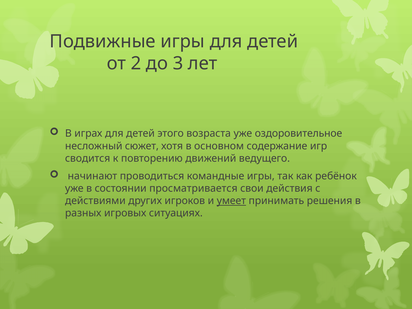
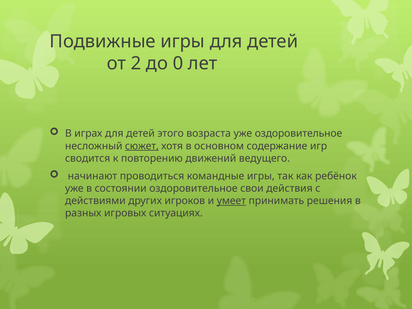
3: 3 -> 0 (178, 64)
сюжет underline: none -> present (142, 146)
состоянии просматривается: просматривается -> оздоровительное (193, 189)
